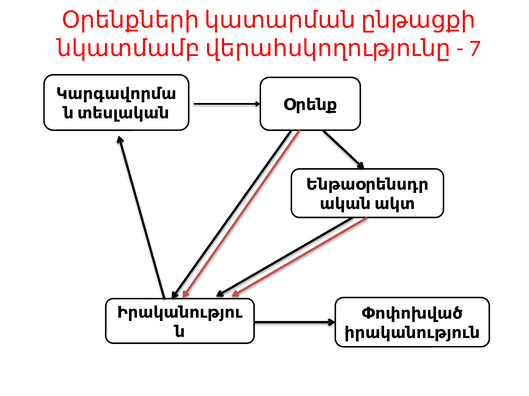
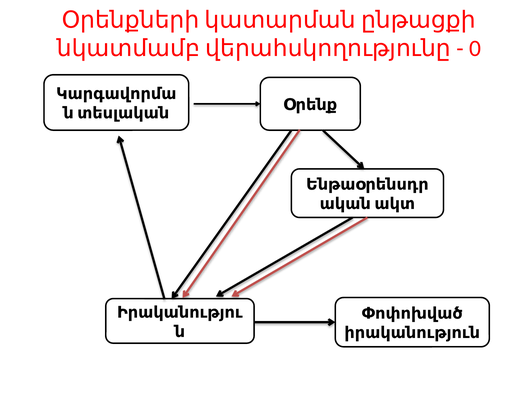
7: 7 -> 0 (475, 48)
